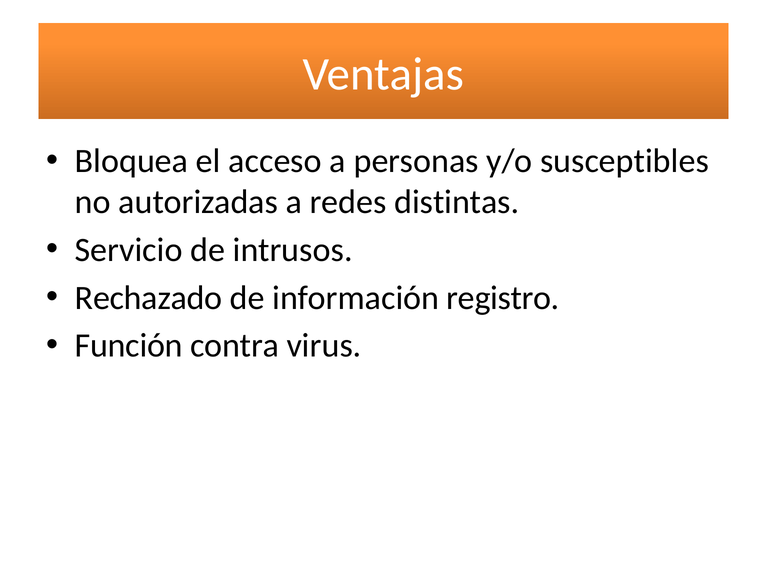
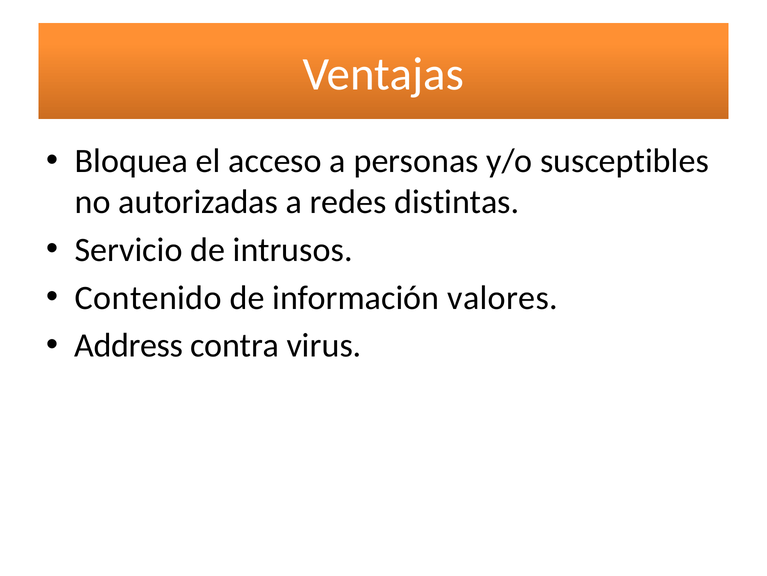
Rechazado: Rechazado -> Contenido (148, 297)
registro: registro -> valores (503, 297)
Función: Función -> Address (129, 345)
